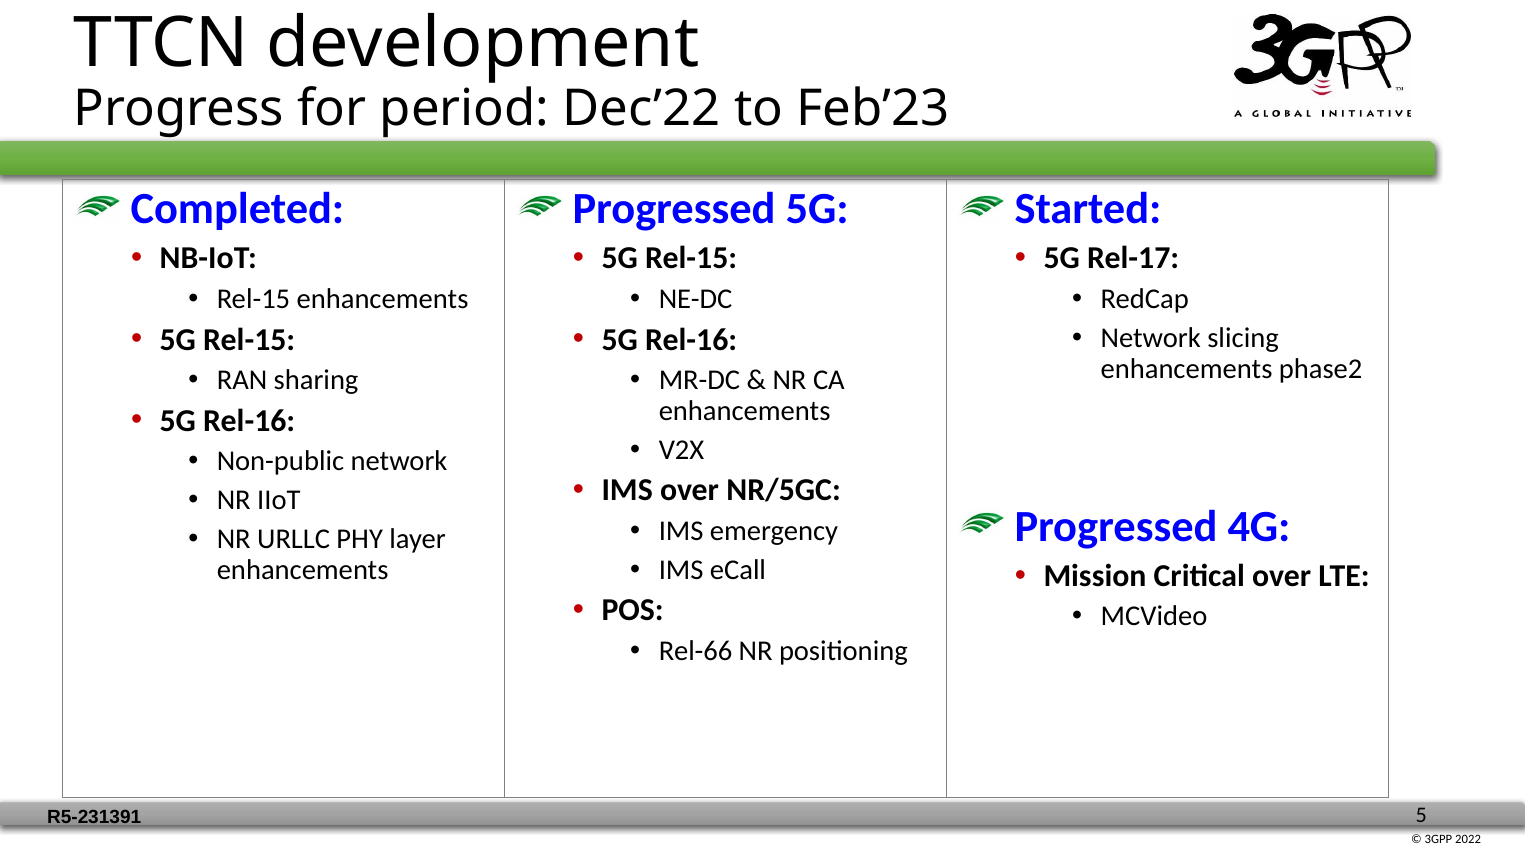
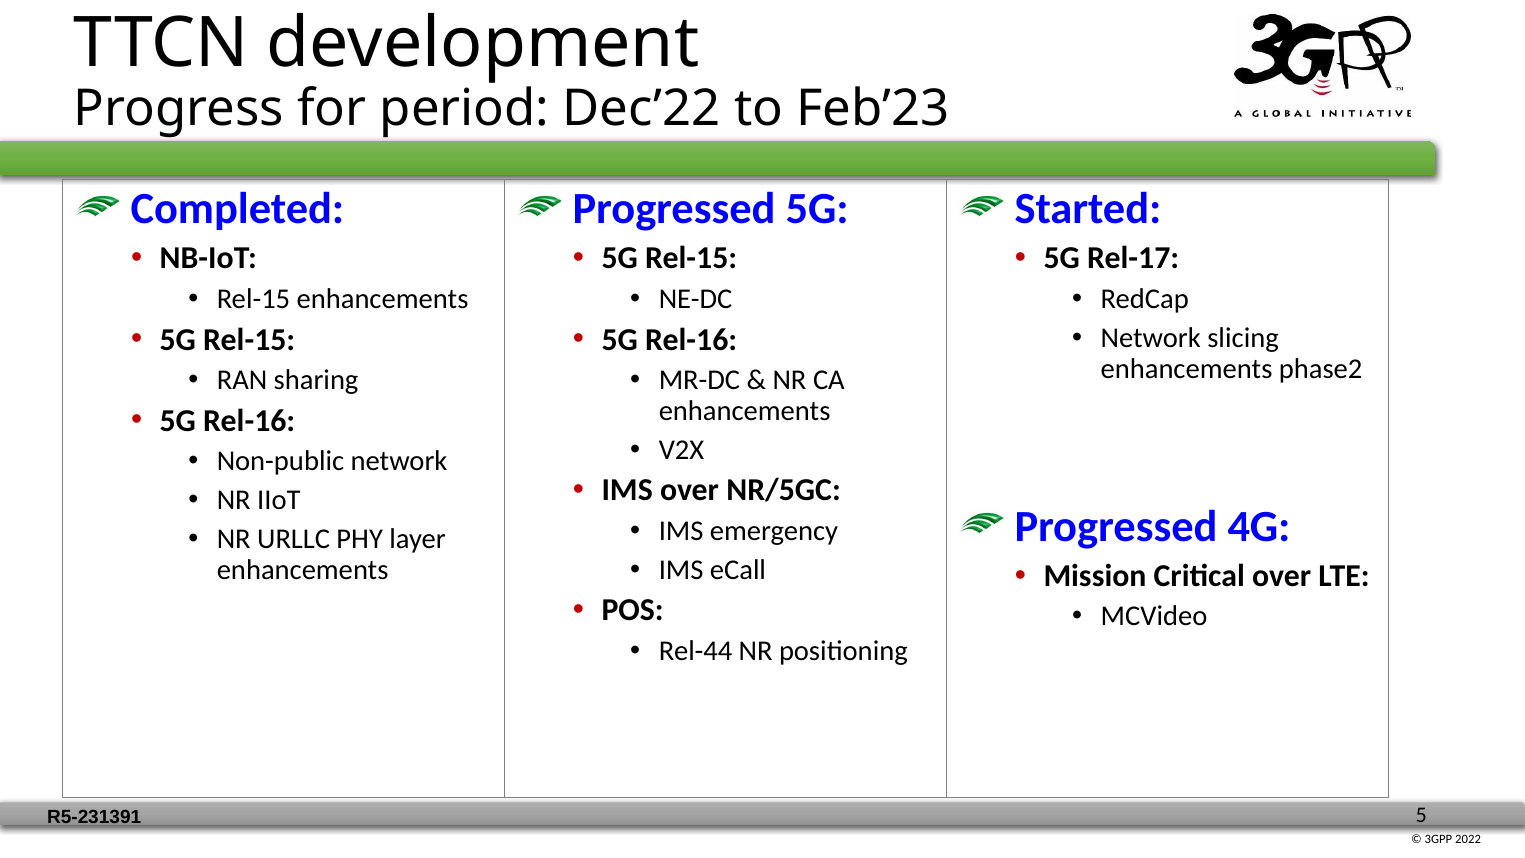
Rel-66: Rel-66 -> Rel-44 (695, 651)
